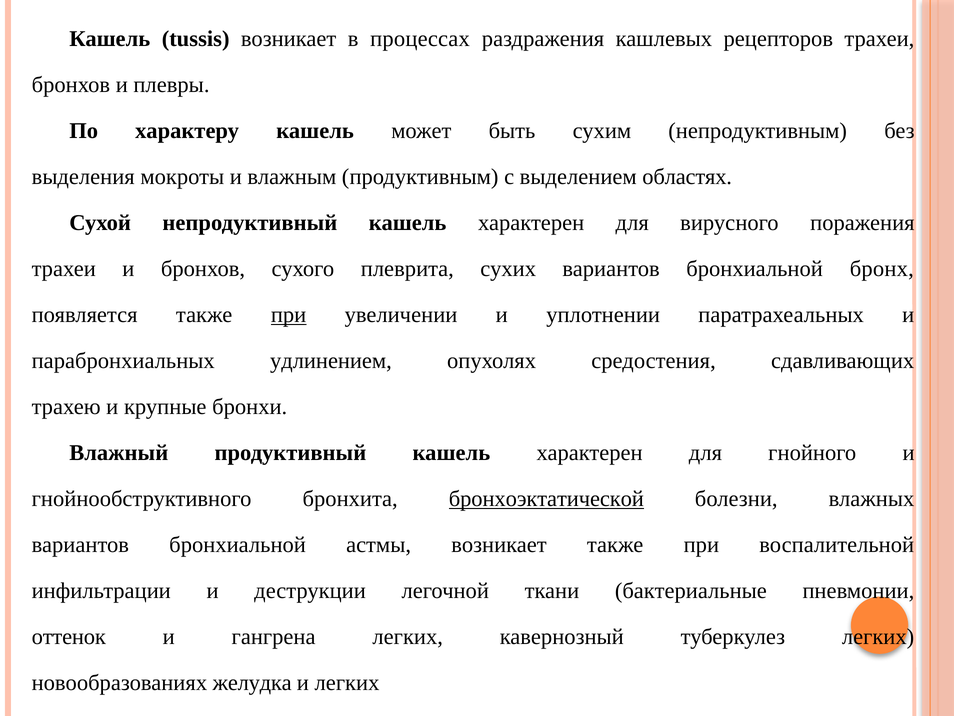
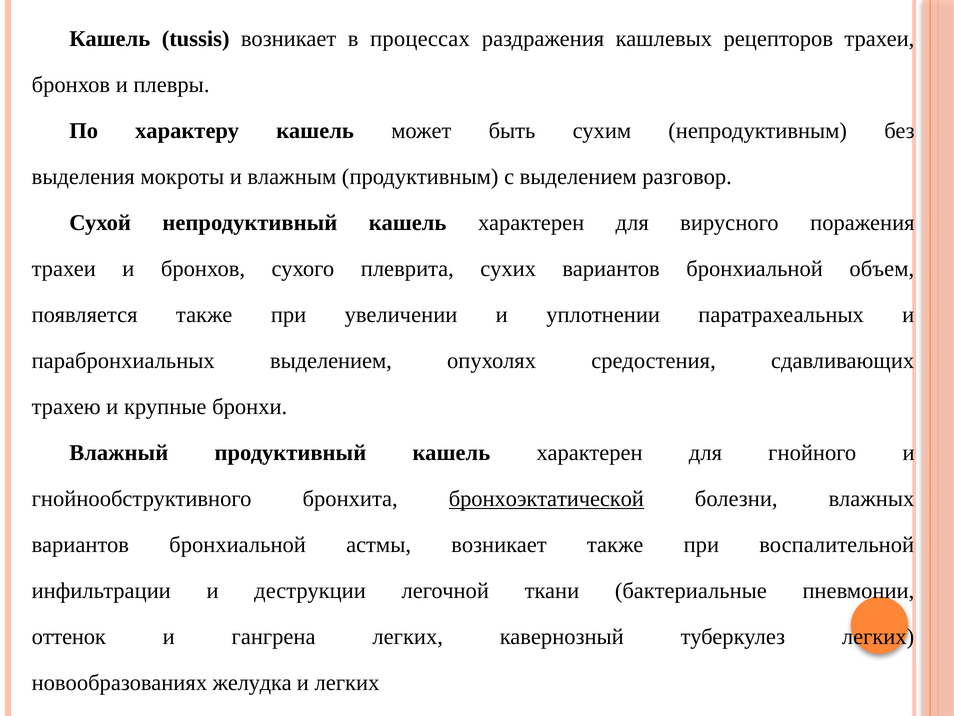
областях: областях -> разговор (687, 177)
бронх: бронх -> объем (882, 269)
при underline: present -> none (289, 315)
парабронхиальных удлинением: удлинением -> выделением (331, 361)
